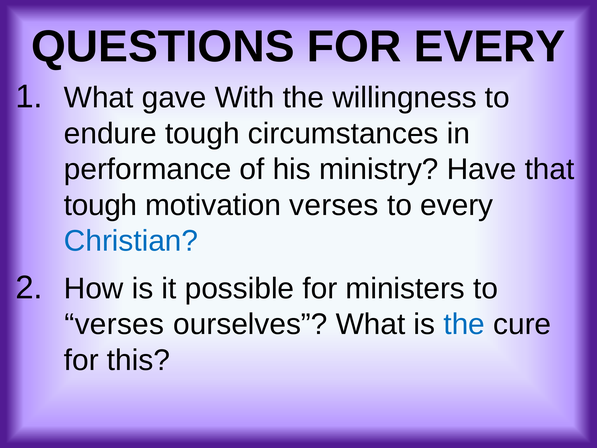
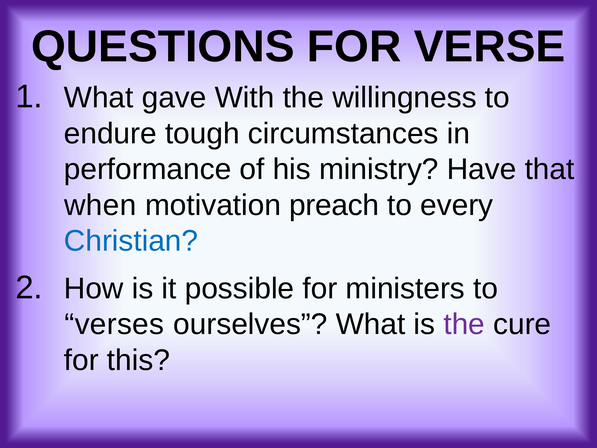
FOR EVERY: EVERY -> VERSE (490, 47)
tough: tough -> when (100, 205)
motivation verses: verses -> preach (334, 205)
the colour: blue -> purple (464, 324)
